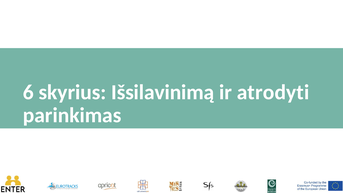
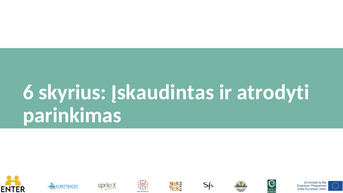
Išsilavinimą: Išsilavinimą -> Įskaudintas (163, 92)
